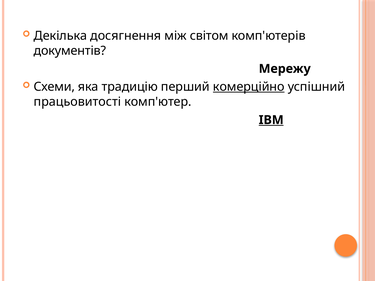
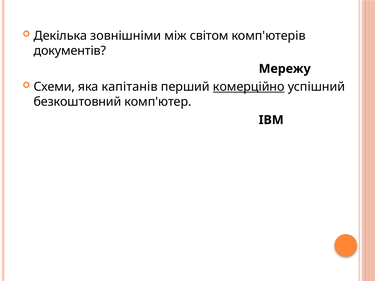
досягнення: досягнення -> зовнішніми (126, 36)
традицію: традицію -> капітанів (130, 87)
працьовитості: працьовитості -> безкоштовний (77, 102)
IBM underline: present -> none (271, 120)
